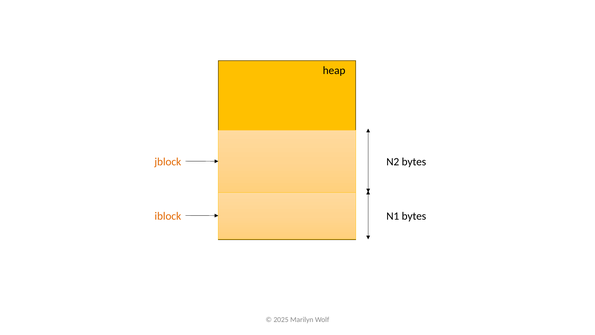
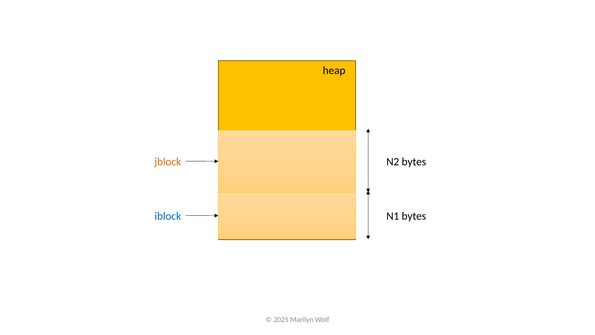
iblock colour: orange -> blue (168, 216)
